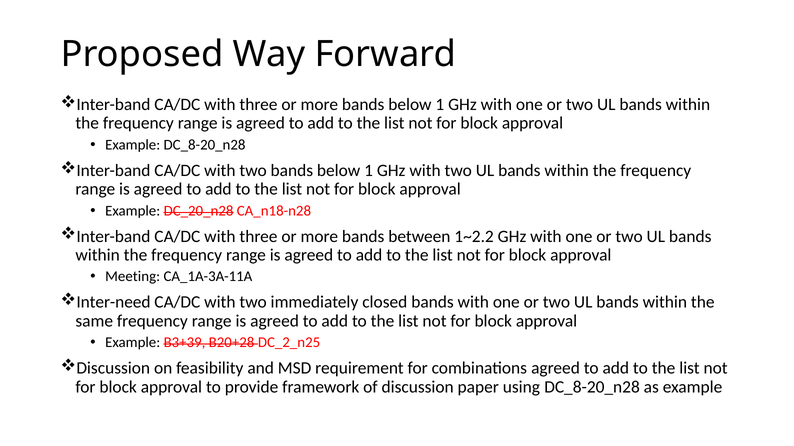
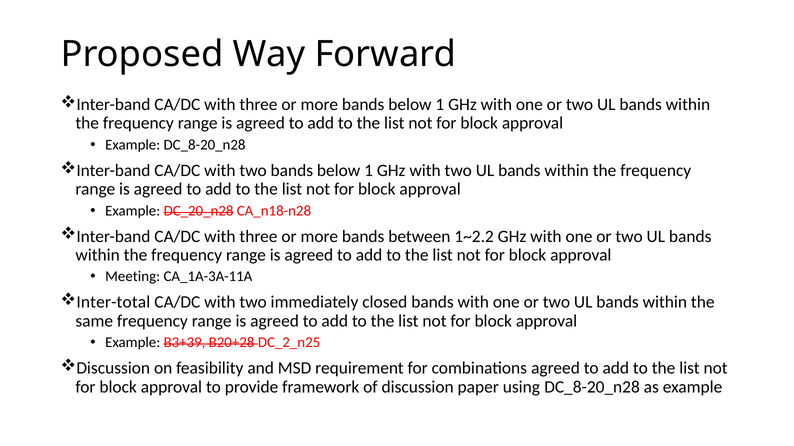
Inter-need: Inter-need -> Inter-total (113, 303)
